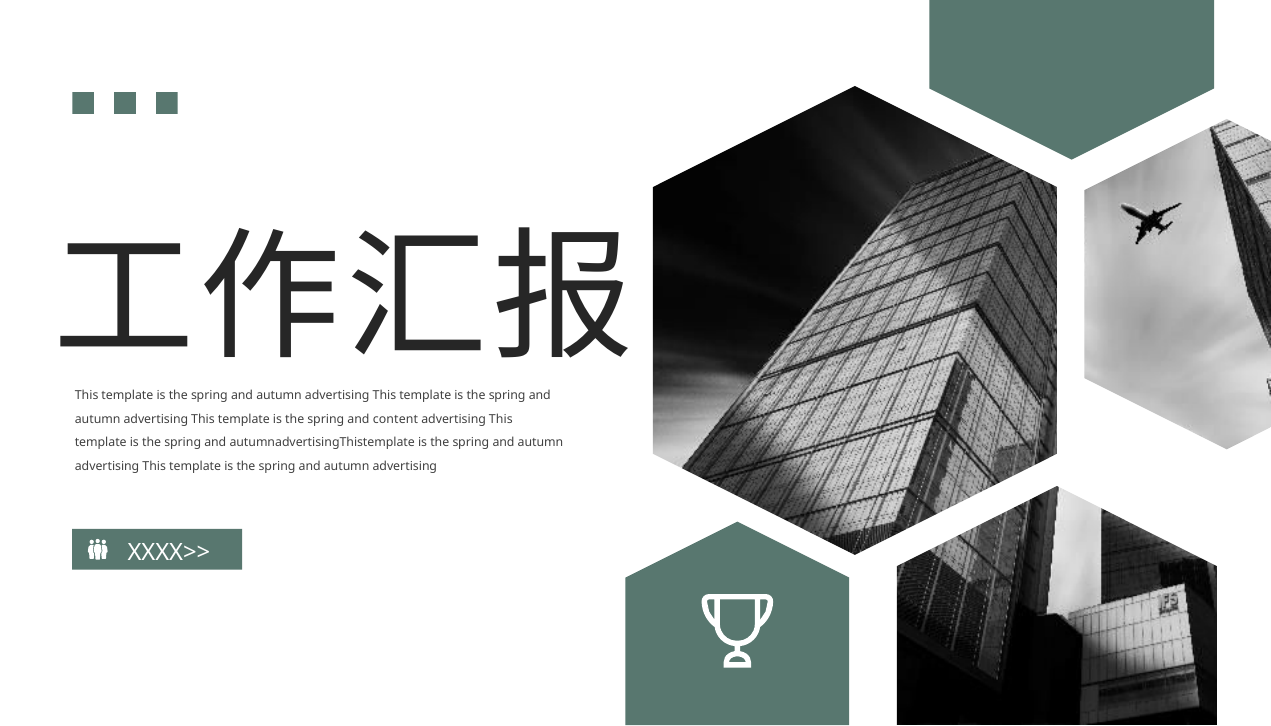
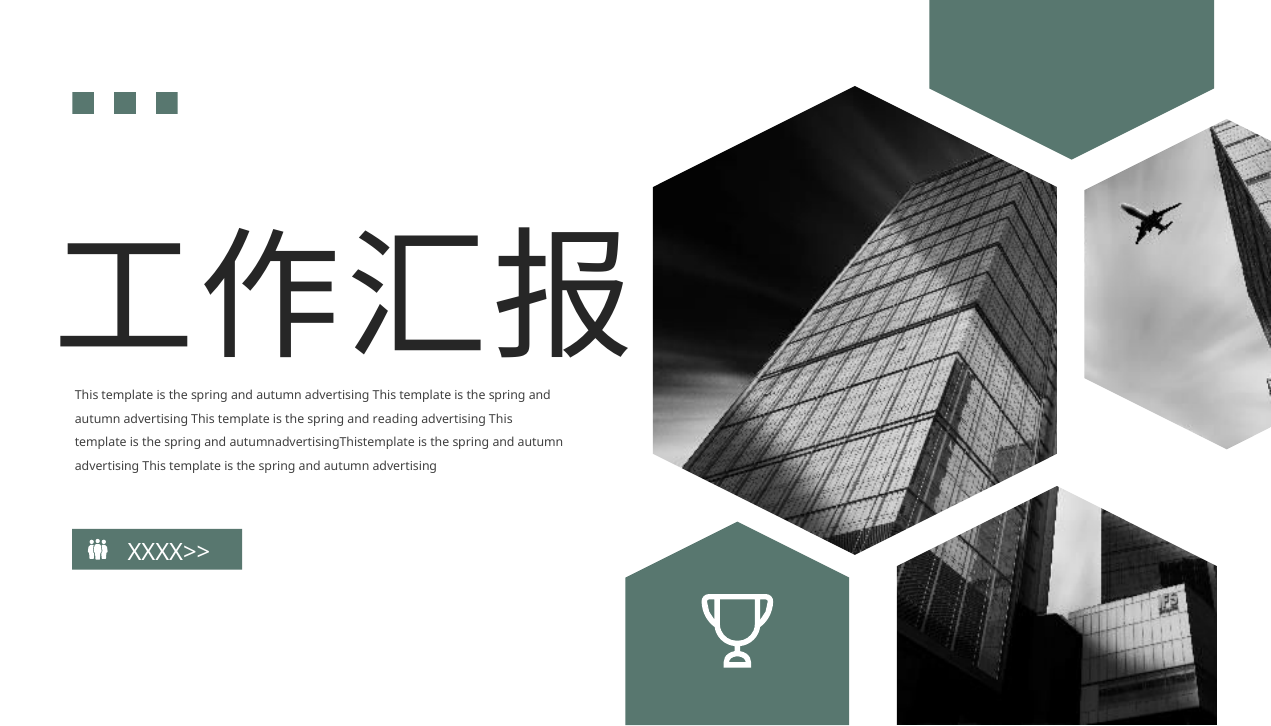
content: content -> reading (395, 419)
